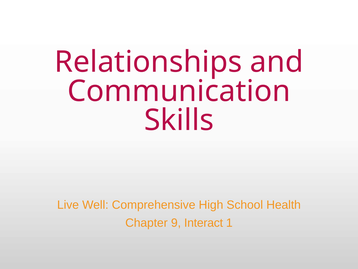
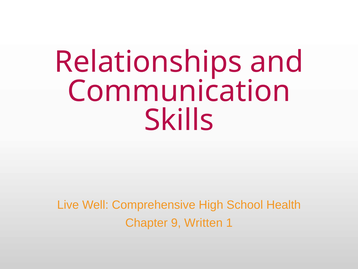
Interact: Interact -> Written (203, 222)
